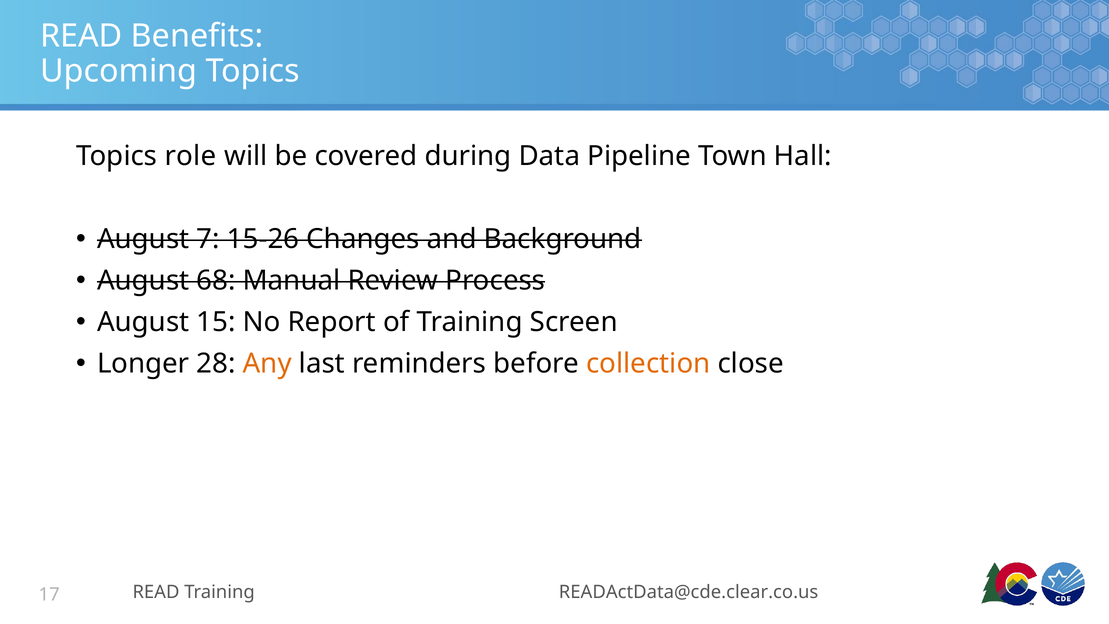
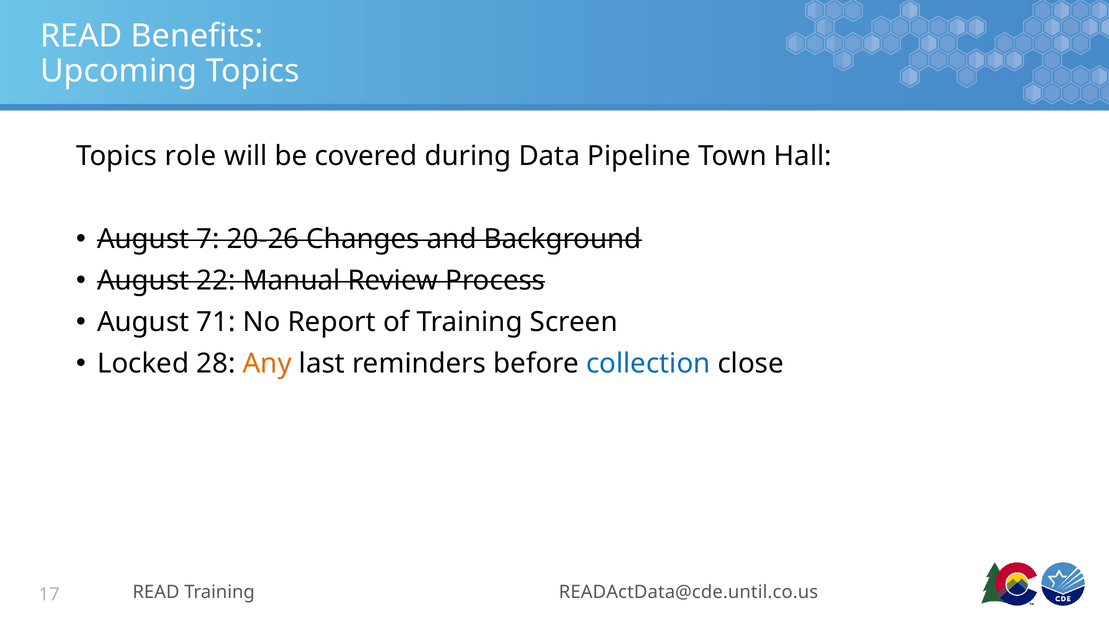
15-26: 15-26 -> 20-26 (263, 239)
68: 68 -> 22 (216, 281)
15: 15 -> 71 (216, 322)
Longer: Longer -> Locked (143, 364)
collection colour: orange -> blue (648, 364)
READActData@cde.clear.co.us: READActData@cde.clear.co.us -> READActData@cde.until.co.us (689, 592)
